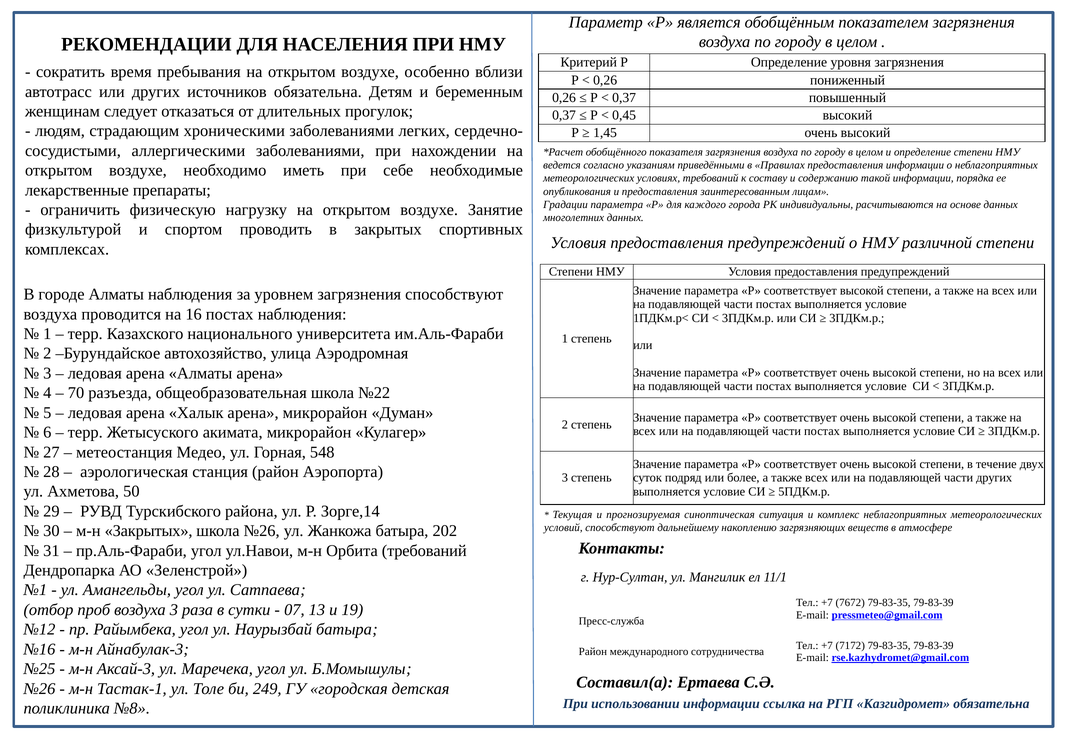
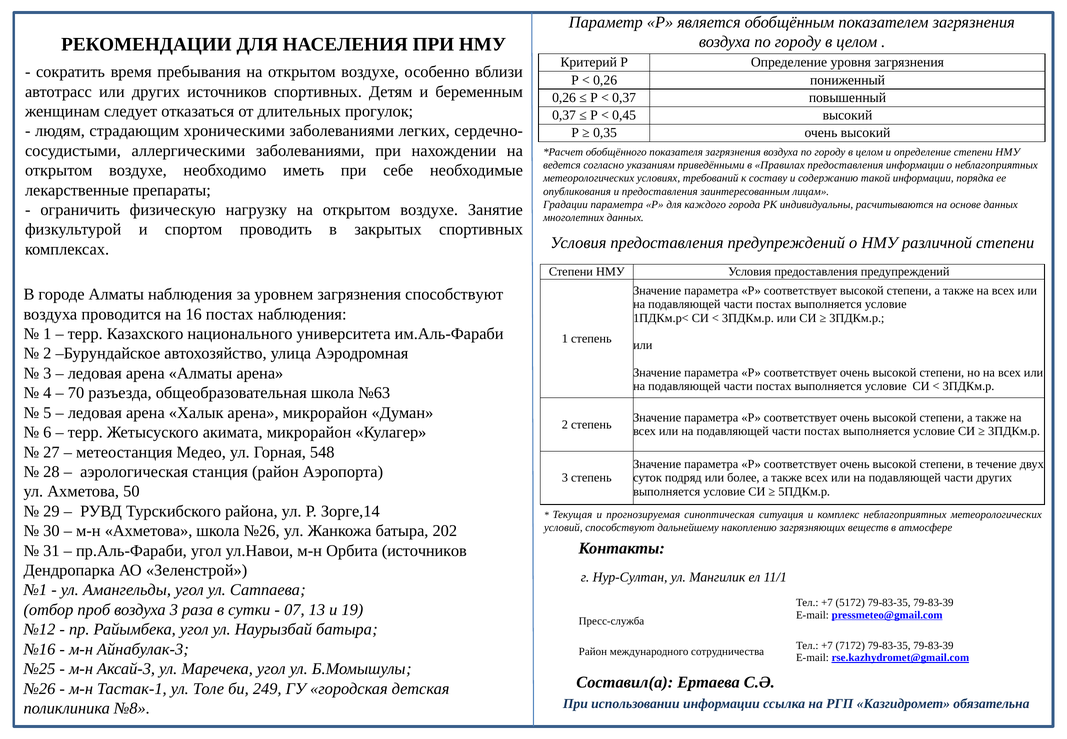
источников обязательна: обязательна -> спортивных (318, 92)
1,45: 1,45 -> 0,35 (605, 133)
№22: №22 -> №63 (374, 393)
м-н Закрытых: Закрытых -> Ахметова (149, 531)
Орбита требований: требований -> источников (424, 550)
7672: 7672 -> 5172 (850, 603)
